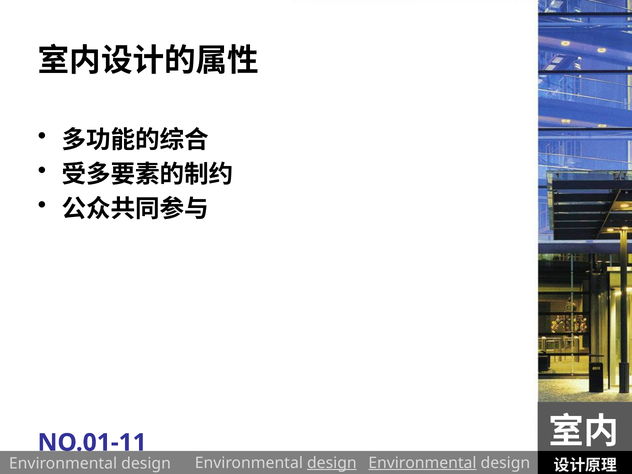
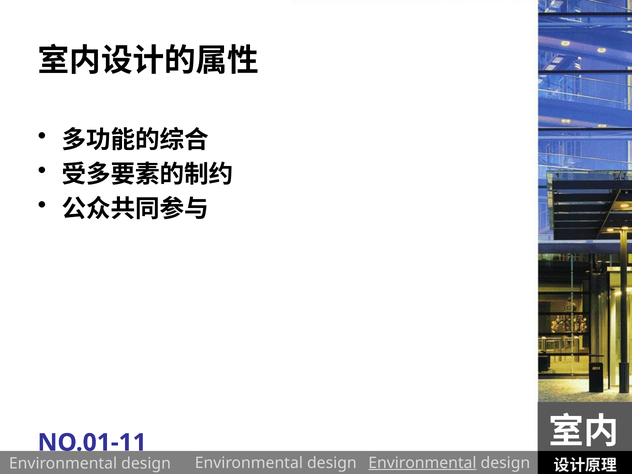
design underline: present -> none (332, 463)
